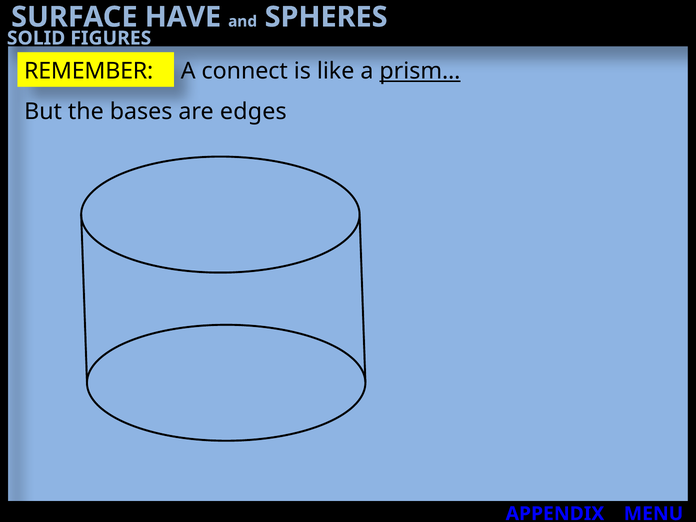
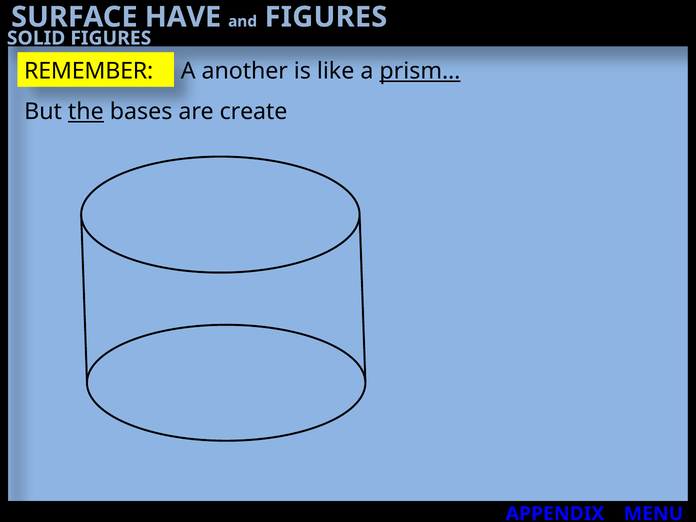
and SPHERES: SPHERES -> FIGURES (326, 17)
connect: connect -> another (245, 71)
the underline: none -> present (86, 112)
edges: edges -> create (254, 112)
